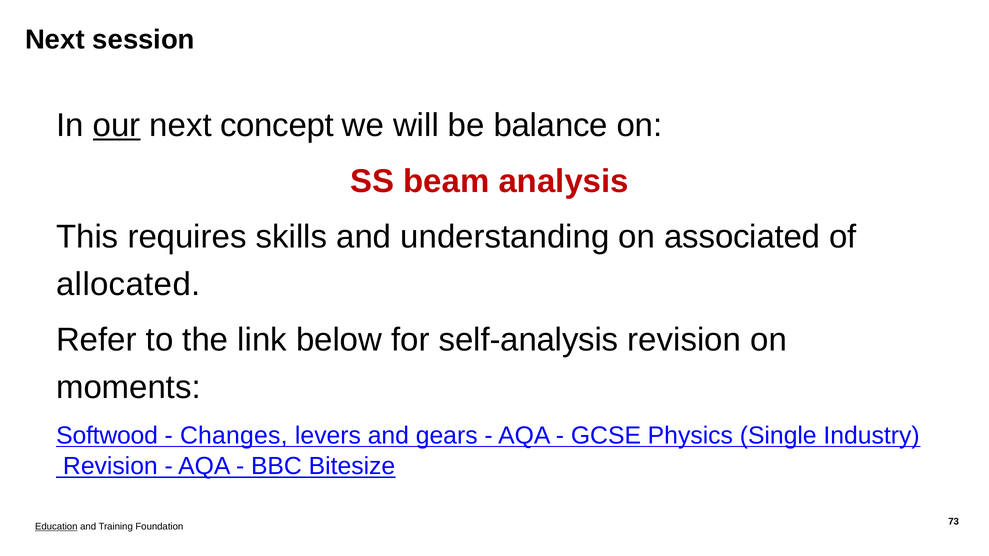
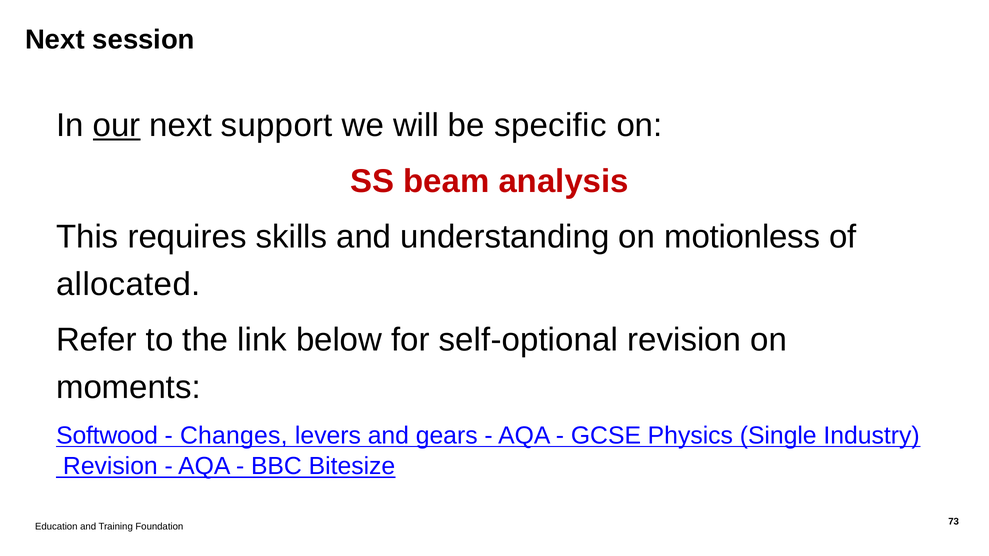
concept: concept -> support (277, 126)
balance: balance -> specific (550, 126)
associated: associated -> motionless (742, 237)
self-analysis: self-analysis -> self-optional (528, 340)
Education underline: present -> none (56, 527)
